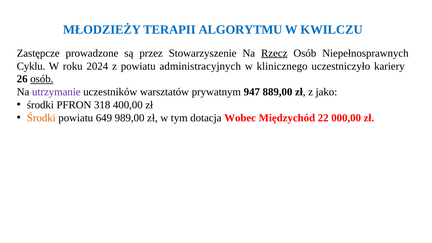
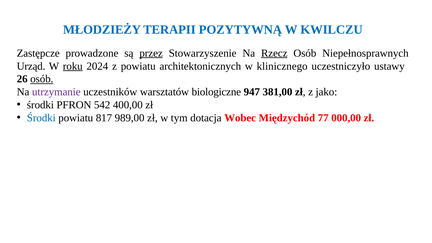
ALGORYTMU: ALGORYTMU -> POZYTYWNĄ (240, 30)
przez underline: none -> present (151, 53)
Cyklu: Cyklu -> Urząd (31, 66)
roku underline: none -> present (73, 66)
administracyjnych: administracyjnych -> architektonicznych (200, 66)
kariery: kariery -> ustawy (389, 66)
prywatnym: prywatnym -> biologiczne (216, 92)
889,00: 889,00 -> 381,00 (277, 92)
318: 318 -> 542 (102, 105)
Środki colour: orange -> blue (41, 118)
649: 649 -> 817 (104, 118)
22: 22 -> 77 (323, 118)
